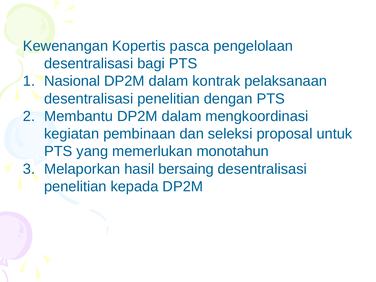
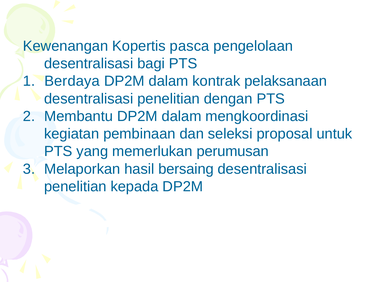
Nasional: Nasional -> Berdaya (72, 81)
monotahun: monotahun -> perumusan (233, 151)
